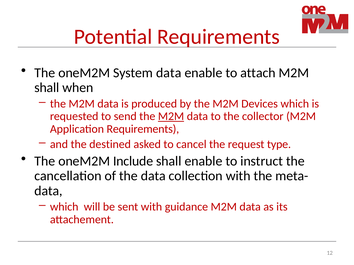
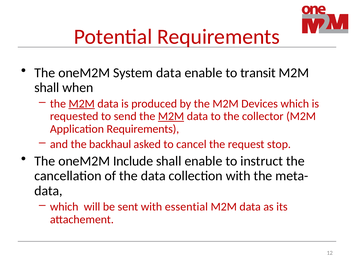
attach: attach -> transit (258, 73)
M2M underline: none -> present (82, 104)
destined: destined -> backhaul (110, 145)
type: type -> stop (279, 145)
guidance: guidance -> essential (186, 207)
